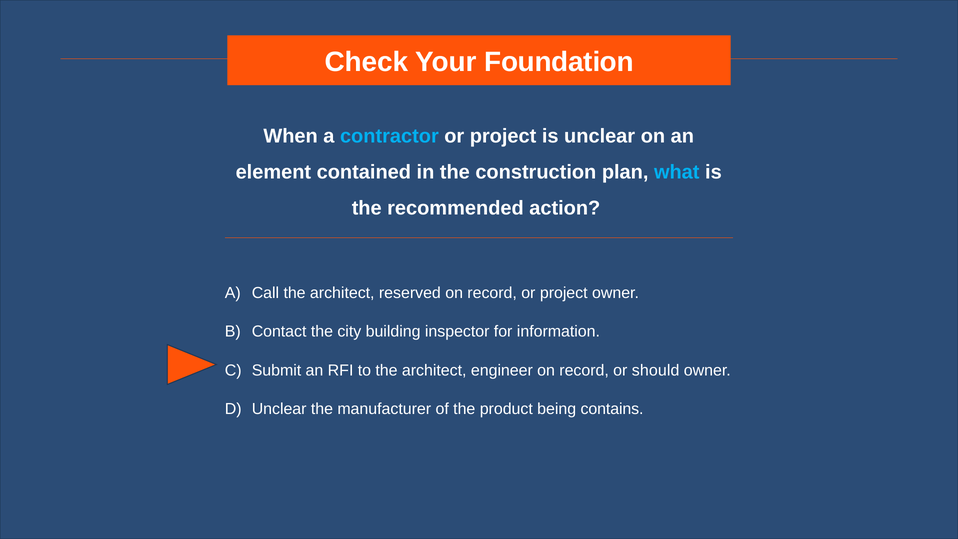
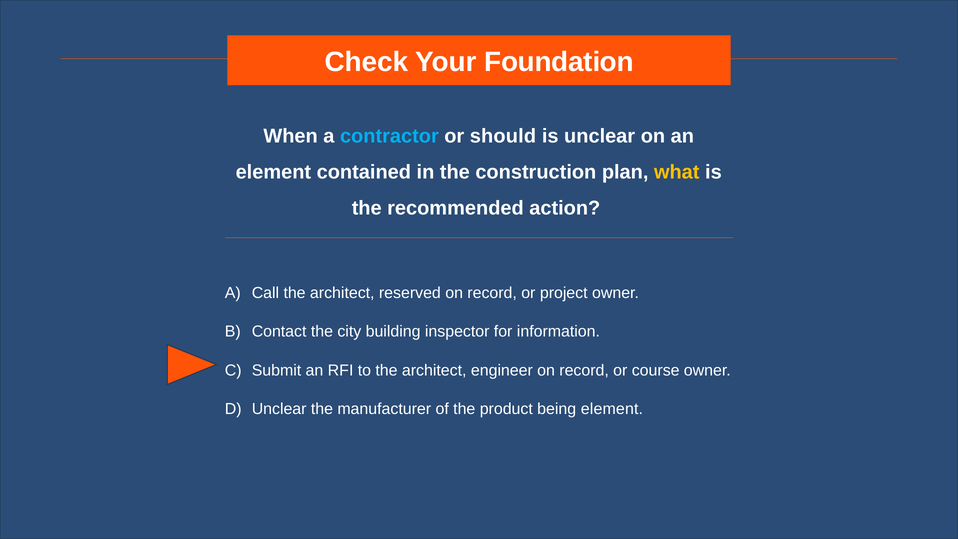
project: project -> should (503, 136)
what colour: light blue -> yellow (677, 172)
should: should -> course (656, 370)
being contains: contains -> element (612, 409)
